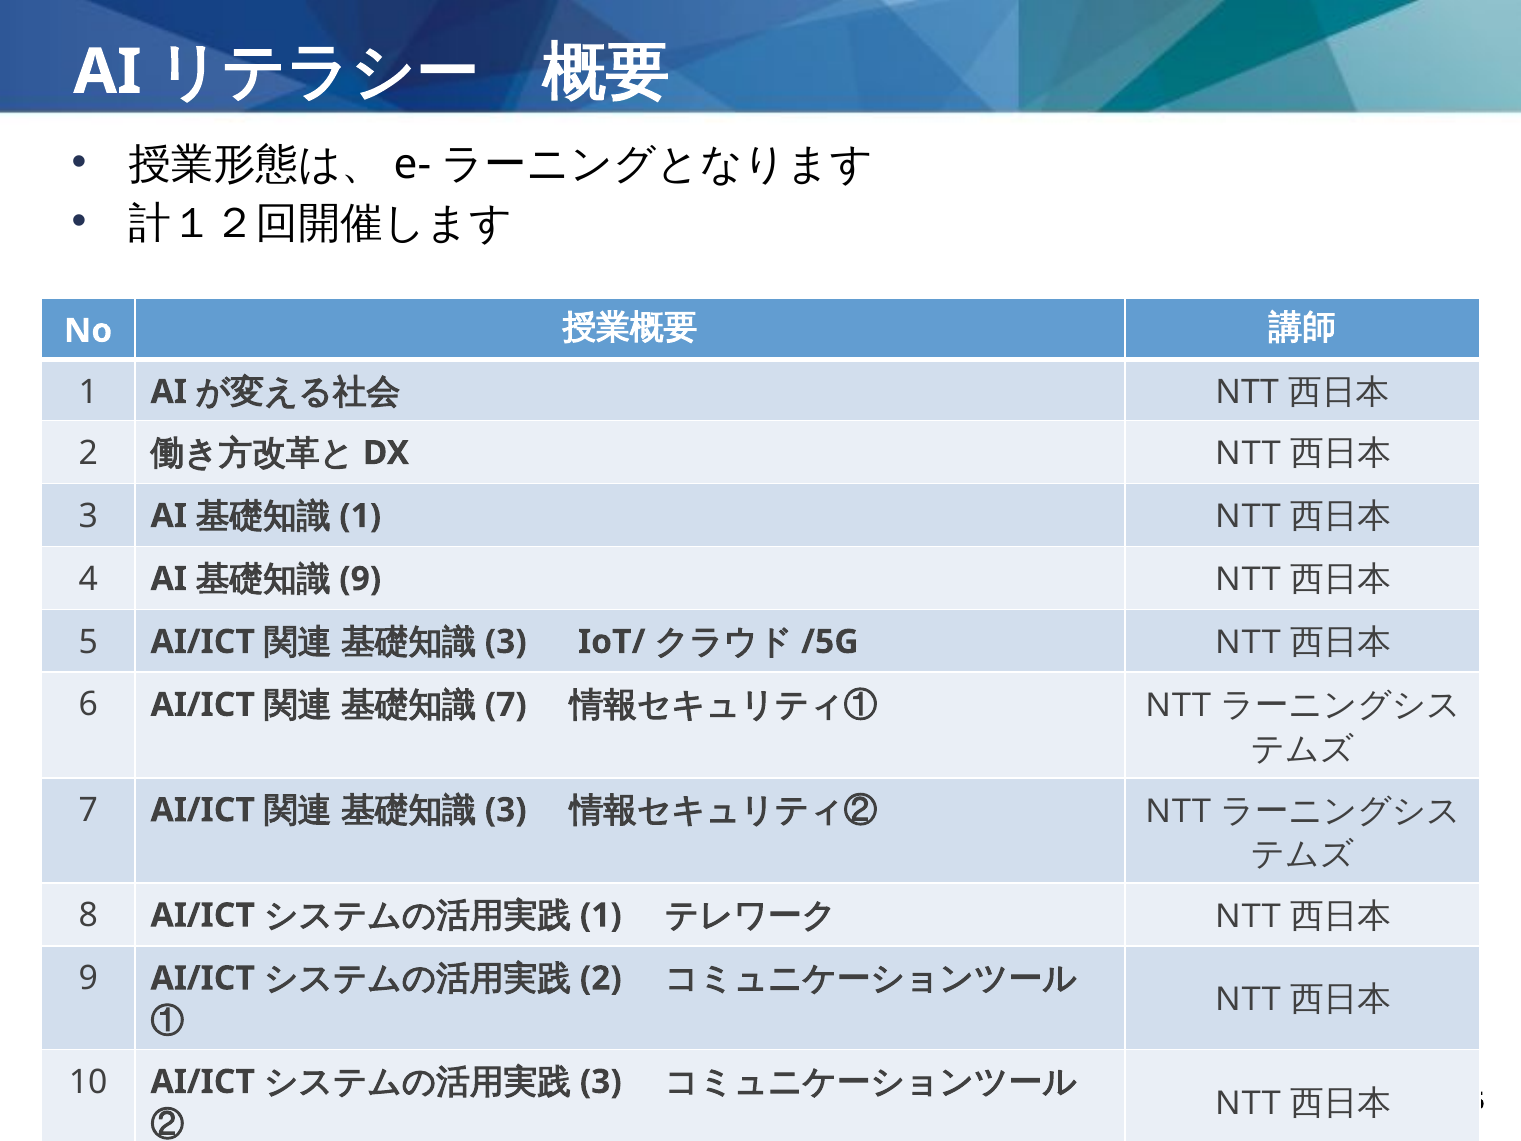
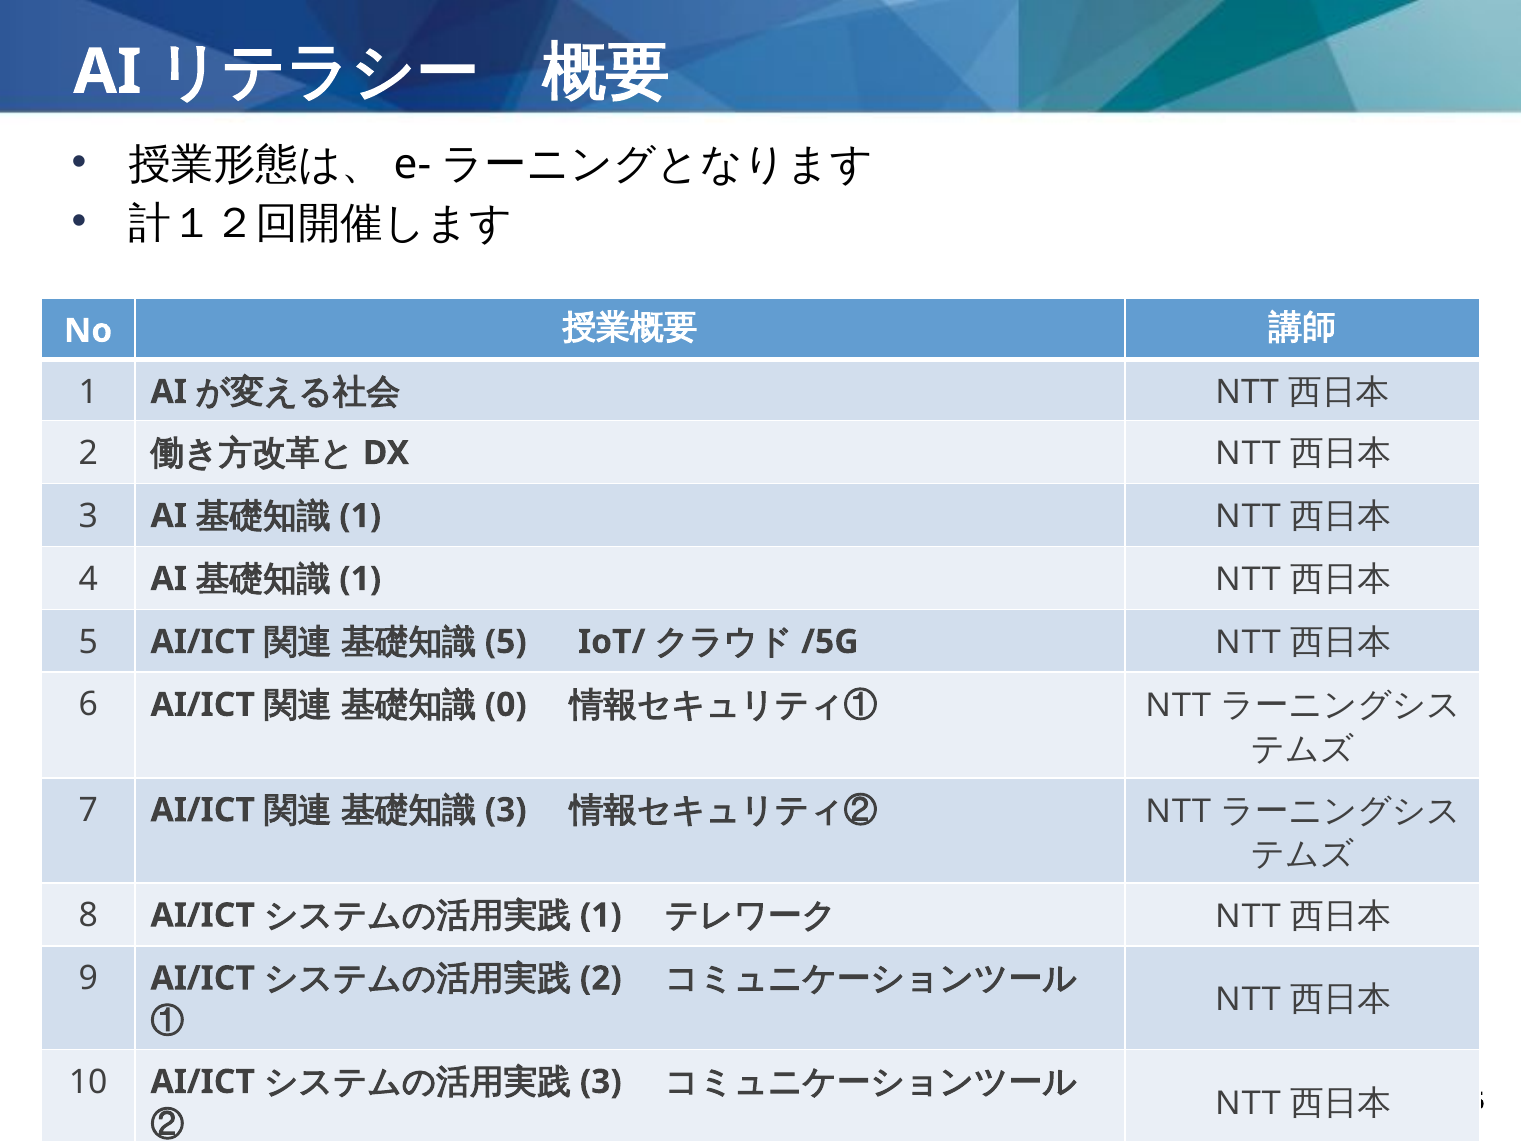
9: 9 -> 1 (360, 579)
3: 3 -> 5 (506, 642)
7: 7 -> 0 (506, 705)
